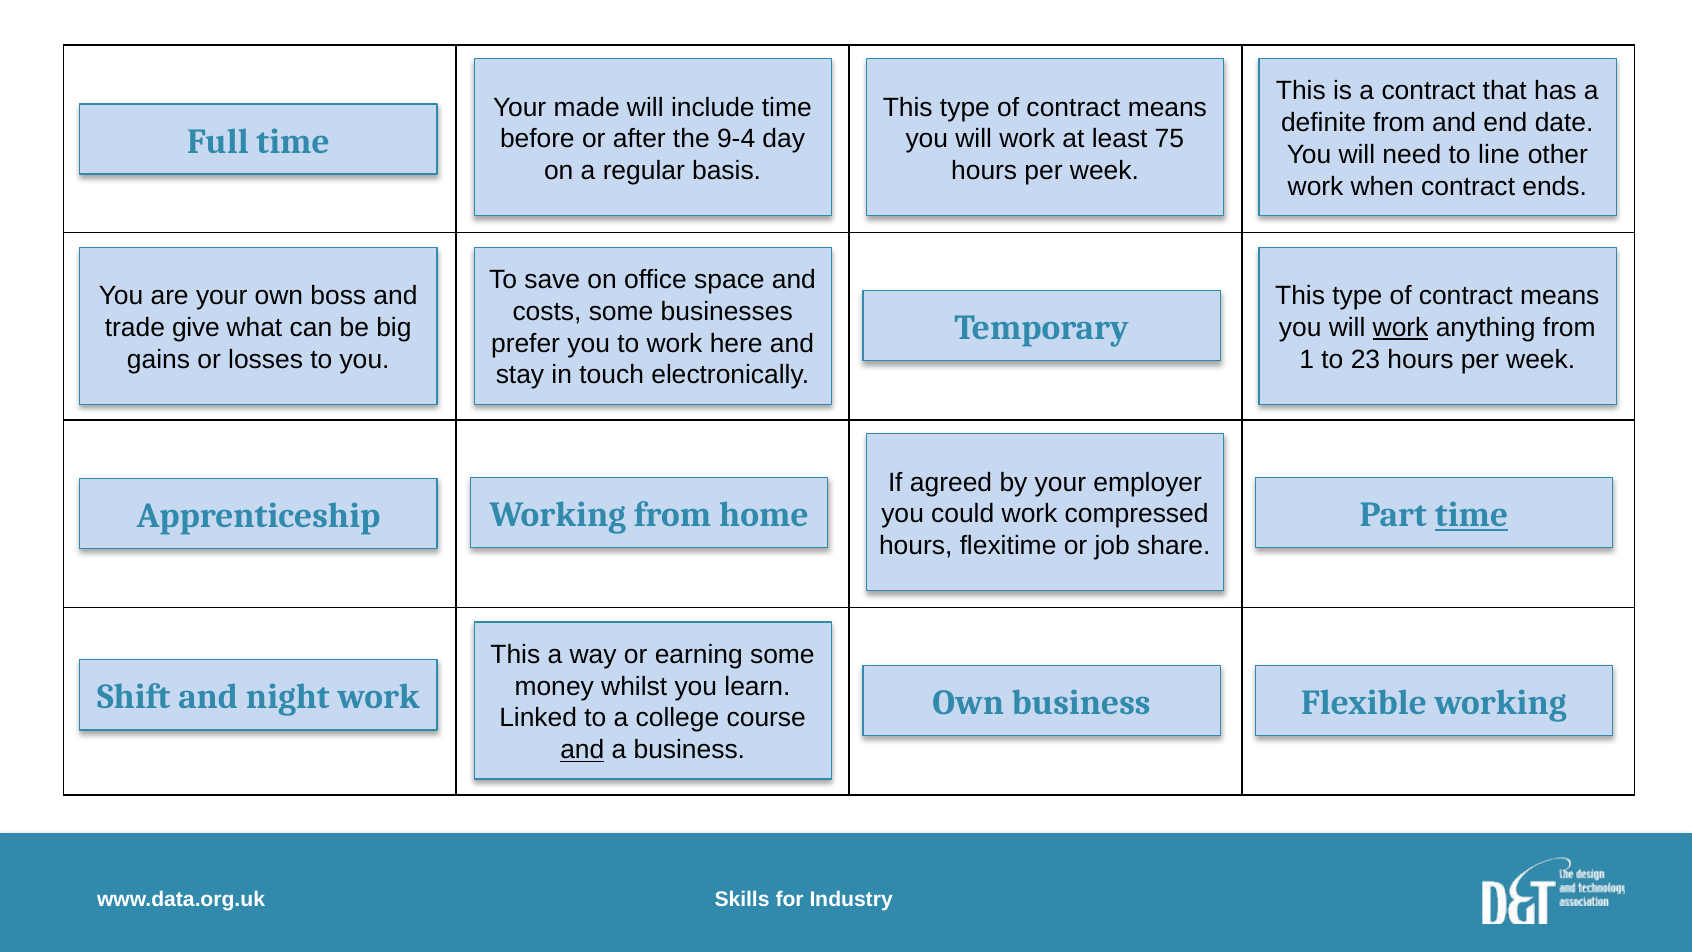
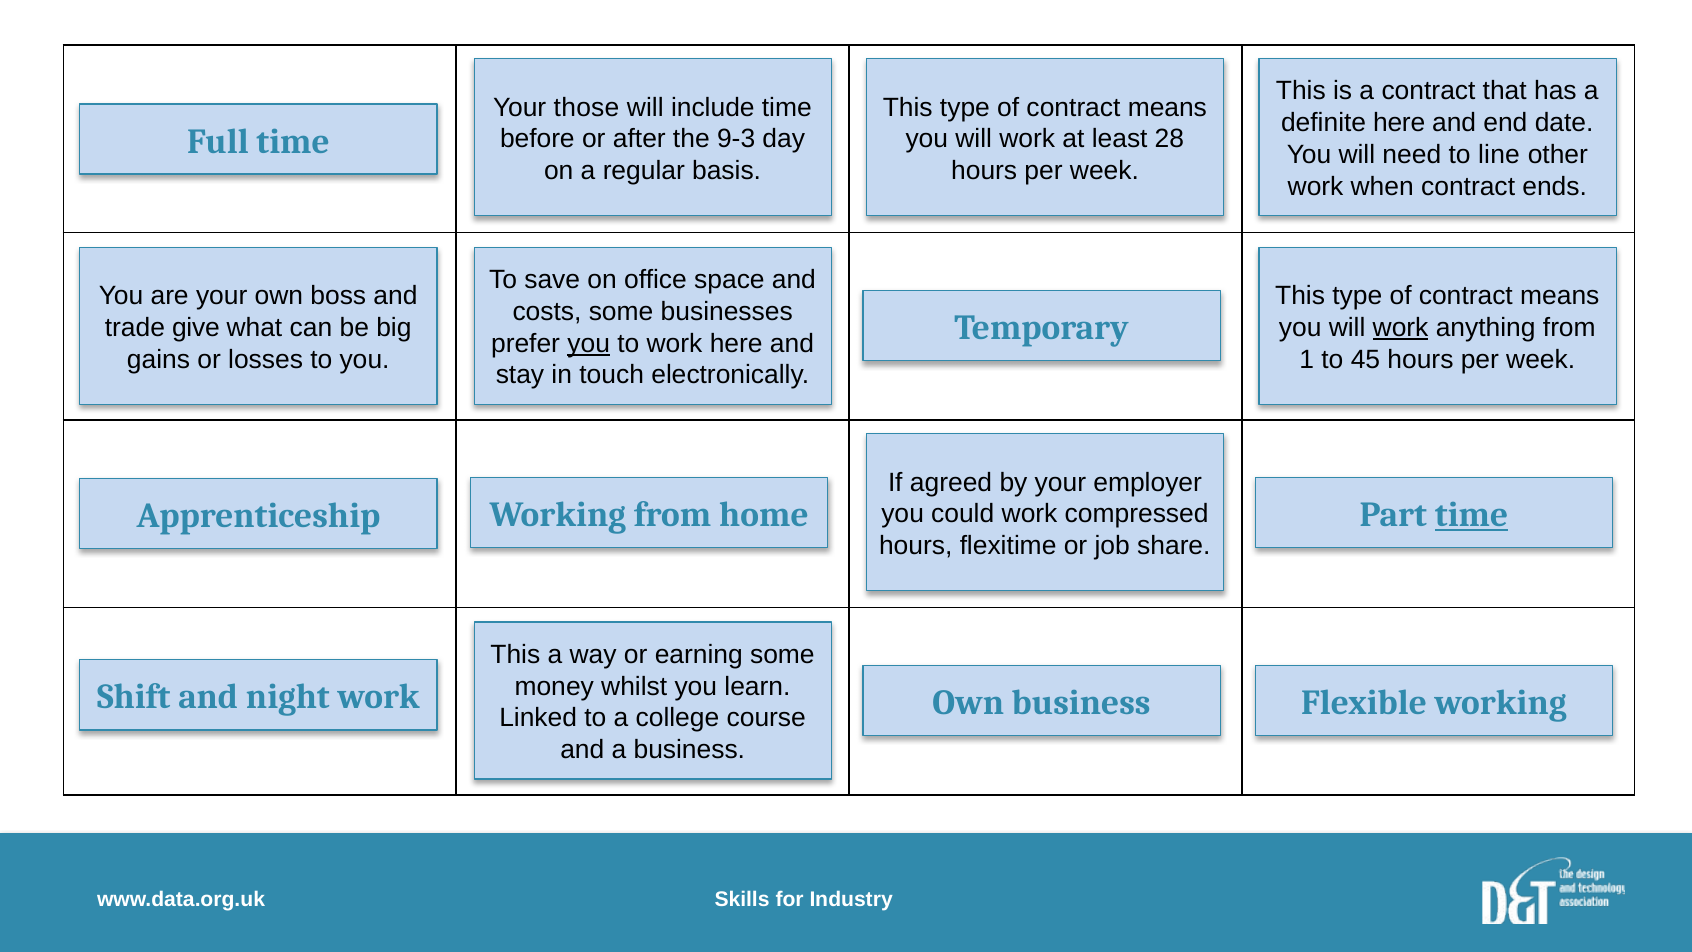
made: made -> those (587, 107)
definite from: from -> here (1399, 123)
9-4: 9-4 -> 9-3 (736, 139)
75: 75 -> 28 (1169, 139)
you underline: none -> present (589, 343)
23: 23 -> 45 (1365, 359)
and underline: present -> none (582, 750)
